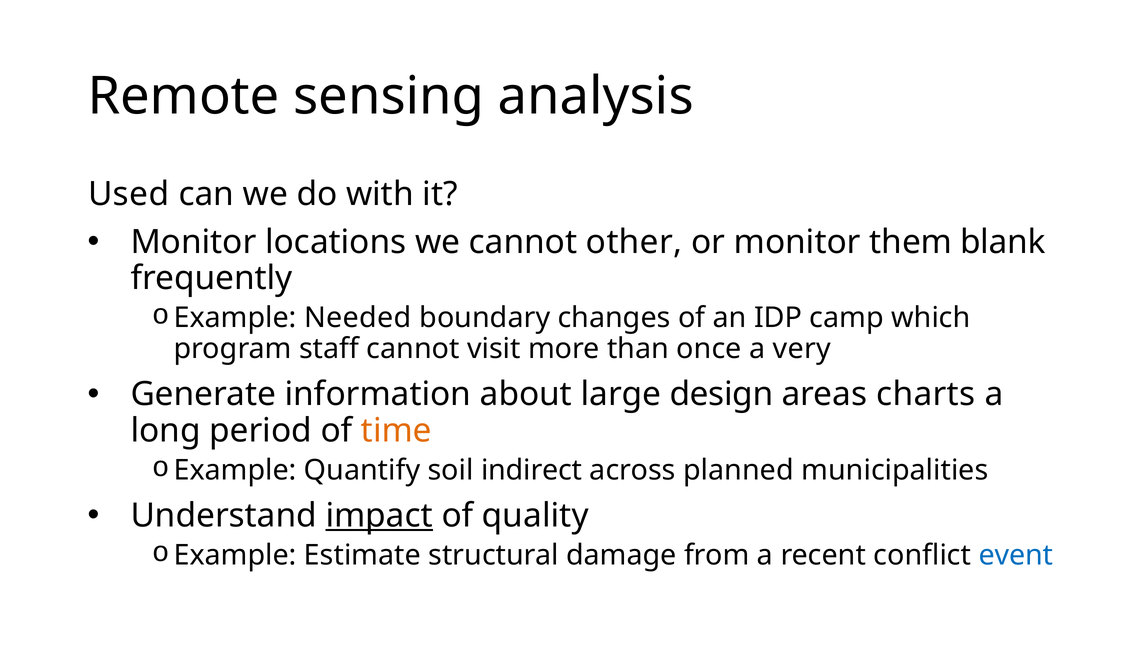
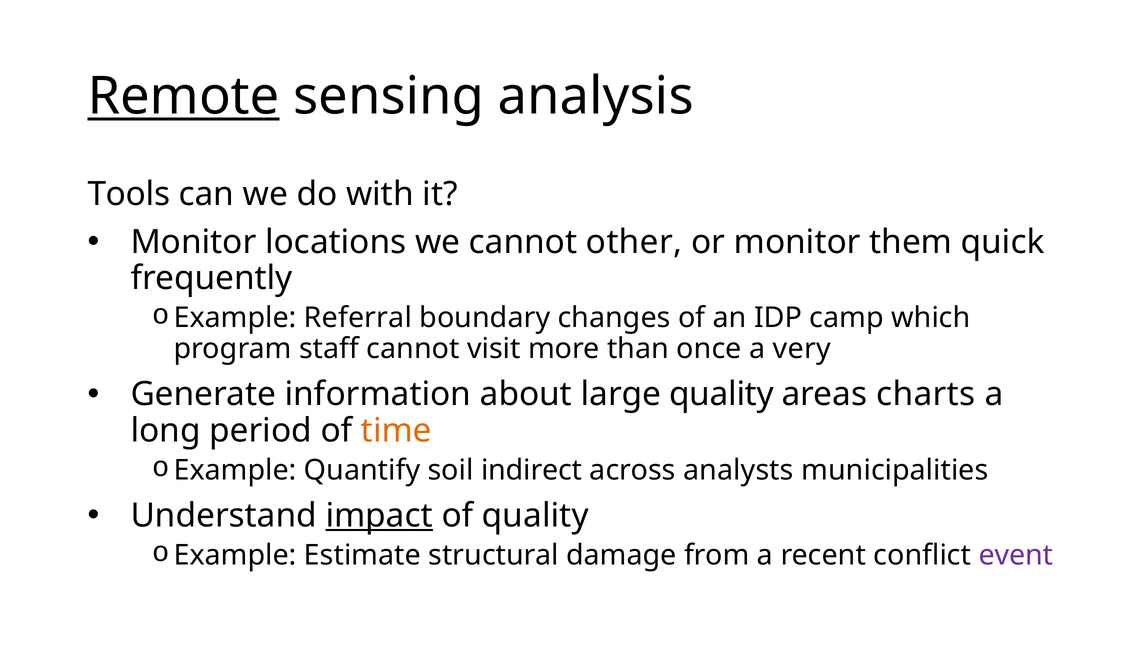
Remote underline: none -> present (184, 96)
Used: Used -> Tools (129, 194)
blank: blank -> quick (1003, 242)
Needed: Needed -> Referral (358, 318)
large design: design -> quality (721, 394)
planned: planned -> analysts (738, 470)
event colour: blue -> purple (1016, 555)
